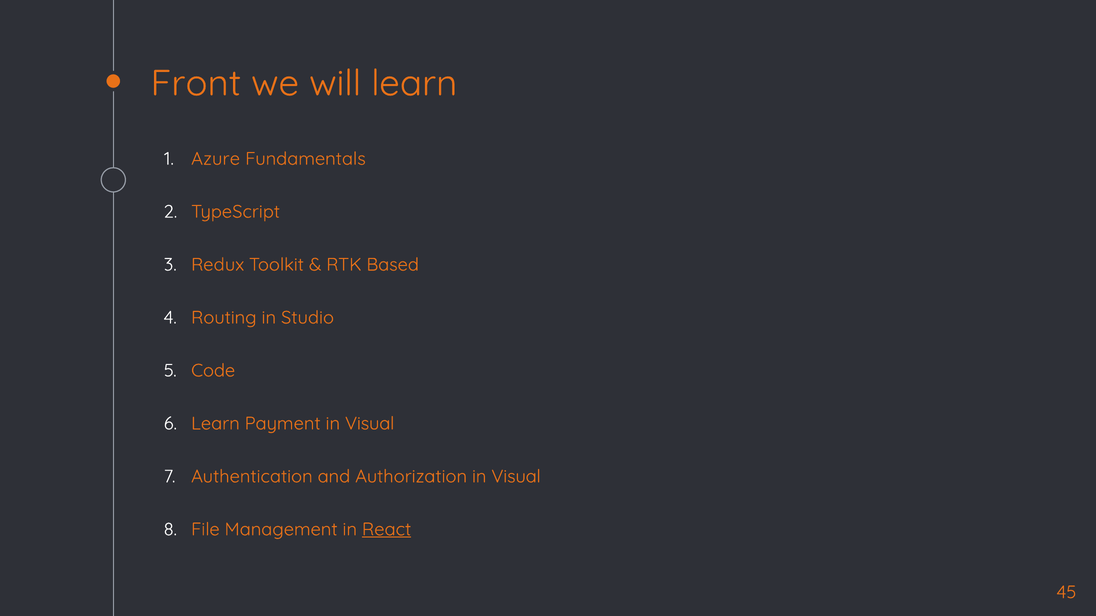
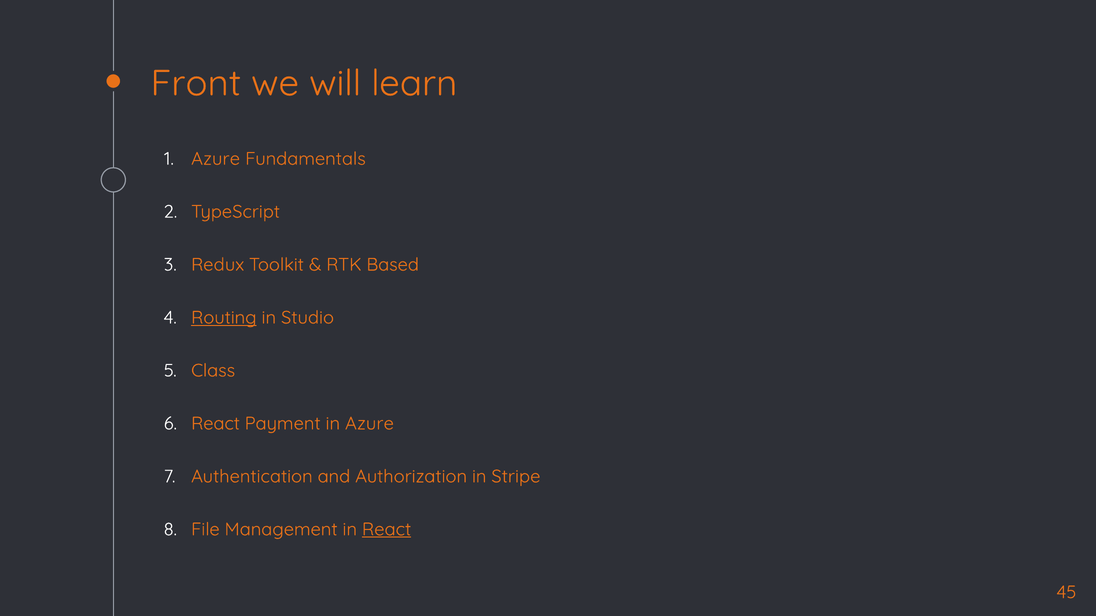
Routing underline: none -> present (224, 318)
Code: Code -> Class (213, 371)
Learn: Learn -> React (216, 424)
Payment in Visual: Visual -> Azure (369, 424)
Authorization in Visual: Visual -> Stripe (516, 477)
